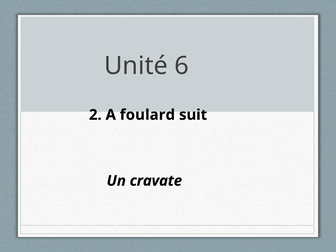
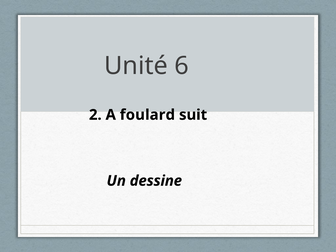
cravate: cravate -> dessine (156, 181)
